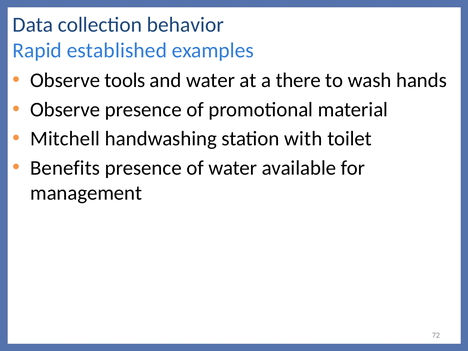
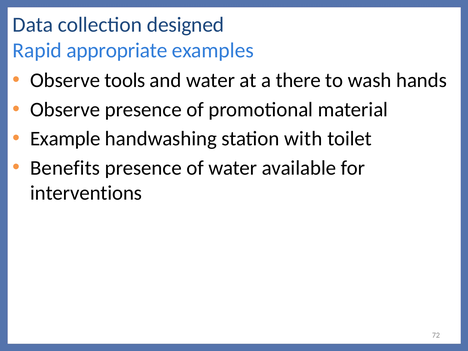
behavior: behavior -> designed (186, 25)
established: established -> appropriate (117, 50)
Mitchell: Mitchell -> Example (65, 139)
management: management -> interventions (86, 193)
